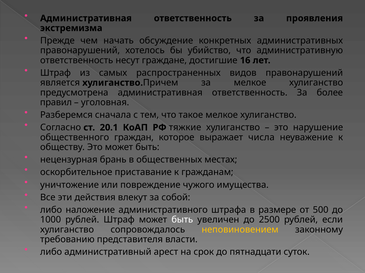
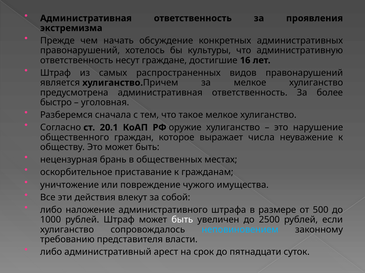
убийство: убийство -> культуры (209, 51)
правил: правил -> быстро (56, 103)
тяжкие: тяжкие -> оружие (185, 128)
неповиновением colour: yellow -> light blue (240, 230)
